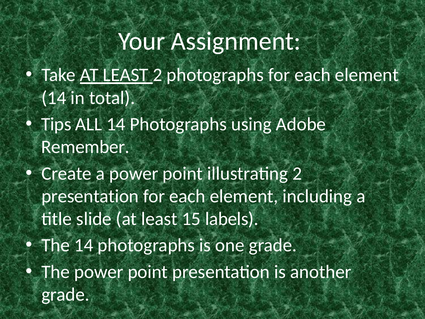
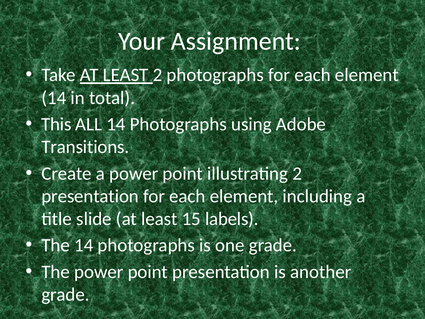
Tips: Tips -> This (56, 124)
Remember: Remember -> Transitions (85, 147)
